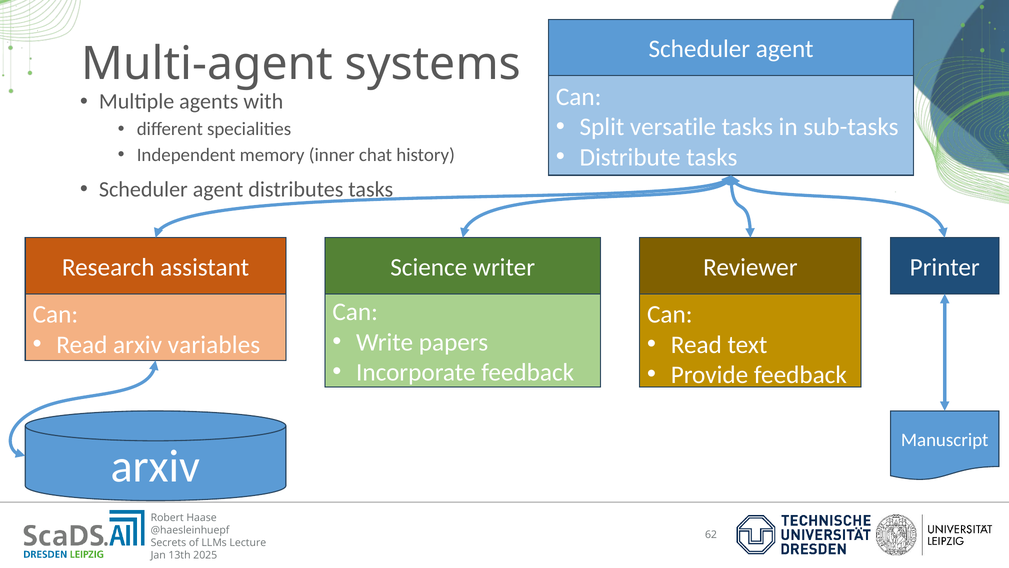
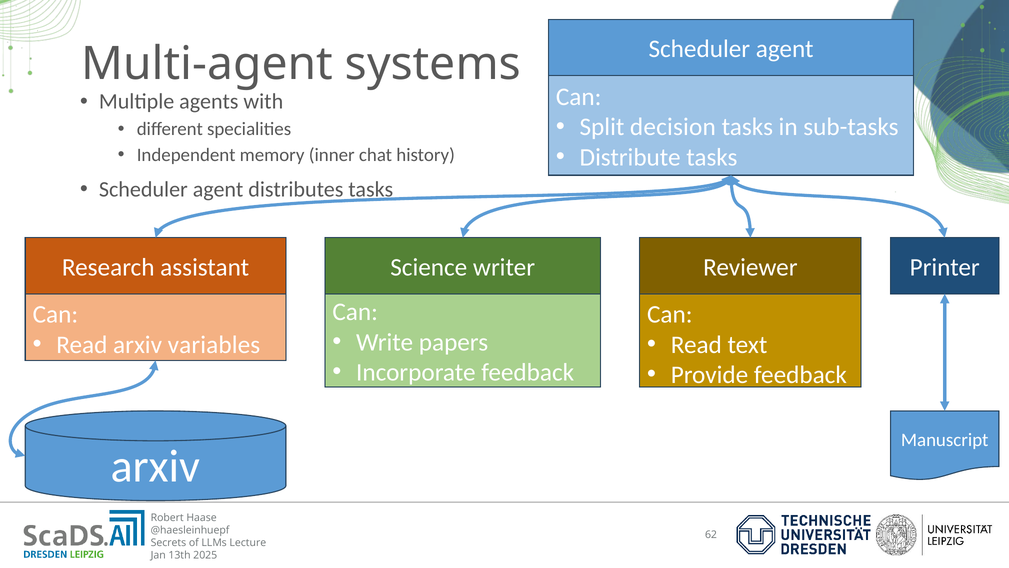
versatile: versatile -> decision (673, 127)
